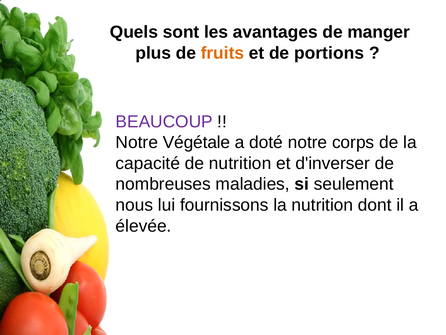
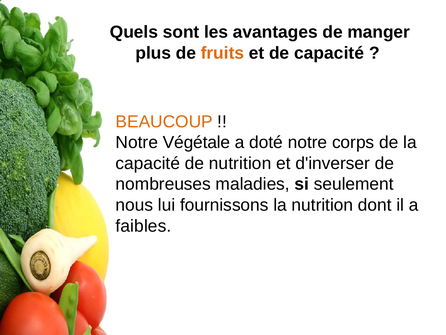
de portions: portions -> capacité (329, 53)
BEAUCOUP colour: purple -> orange (164, 121)
élevée: élevée -> faibles (143, 226)
